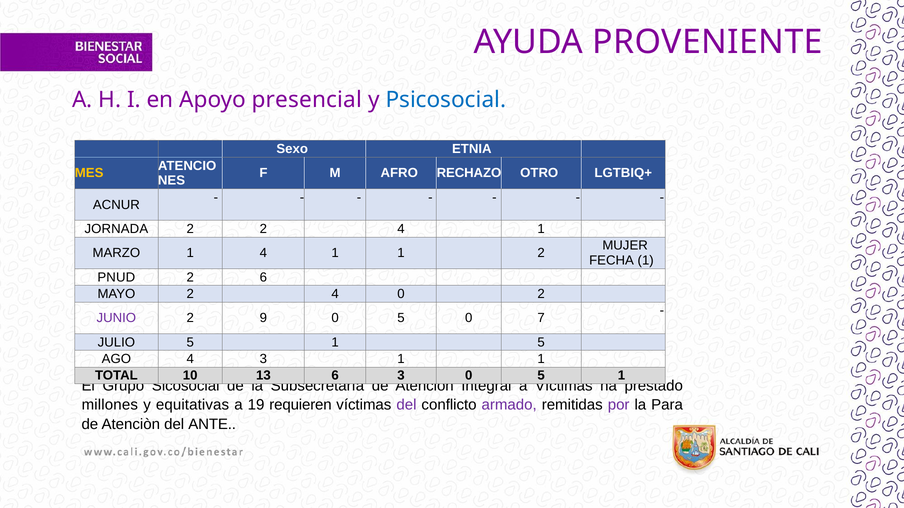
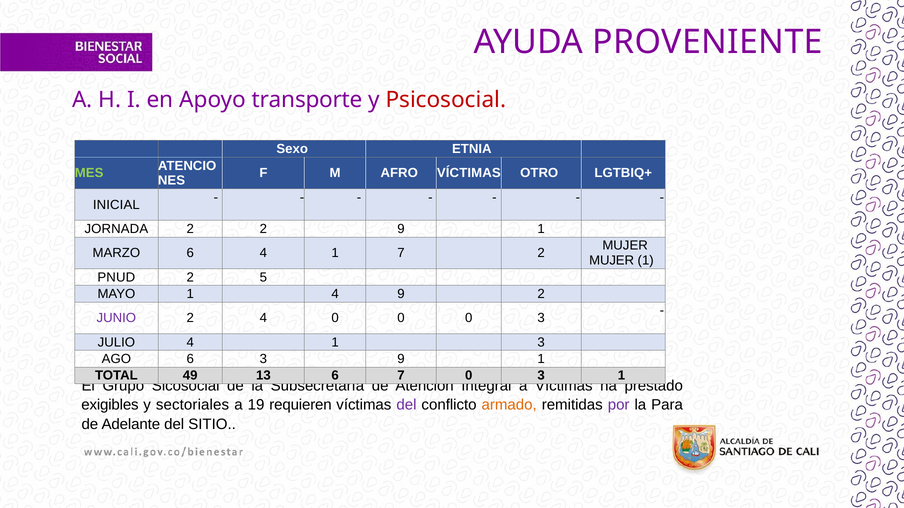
presencial: presencial -> transporte (307, 100)
Psicosocial colour: blue -> red (446, 100)
MES colour: yellow -> light green (89, 173)
AFRO RECHAZO: RECHAZO -> VÍCTIMAS (469, 173)
ACNUR: ACNUR -> INICIAL (116, 205)
2 2 4: 4 -> 9 (401, 229)
MARZO 1: 1 -> 6 (190, 253)
4 1 1: 1 -> 7 (401, 253)
FECHA: FECHA -> MUJER (612, 261)
2 6: 6 -> 5 (263, 277)
MAYO 2: 2 -> 1 (190, 294)
4 0: 0 -> 9 (401, 294)
2 9: 9 -> 4 (263, 318)
5: 5 -> 0 (401, 318)
7: 7 -> 3 (541, 318)
JULIO 5: 5 -> 4 (190, 343)
1 5: 5 -> 3 (541, 343)
AGO 4: 4 -> 6 (190, 359)
3 1: 1 -> 9 (401, 359)
10: 10 -> 49 (190, 376)
6 3: 3 -> 7 (401, 376)
5: 5 -> 3 (541, 376)
millones: millones -> exigibles (110, 405)
equitativas: equitativas -> sectoriales (192, 405)
armado colour: purple -> orange (509, 405)
Atenciòn: Atenciòn -> Adelante (131, 425)
ANTE: ANTE -> SITIO (212, 425)
